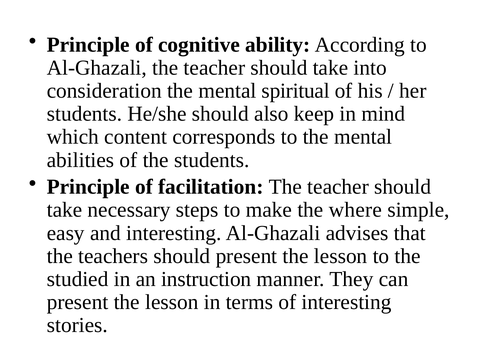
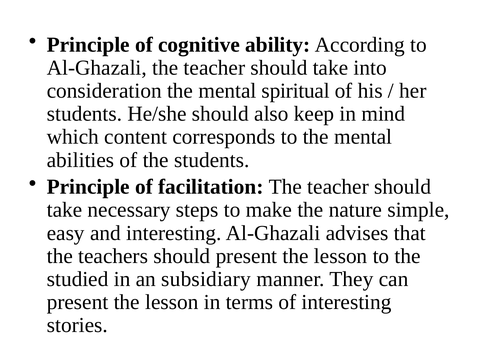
where: where -> nature (355, 210)
instruction: instruction -> subsidiary (206, 279)
